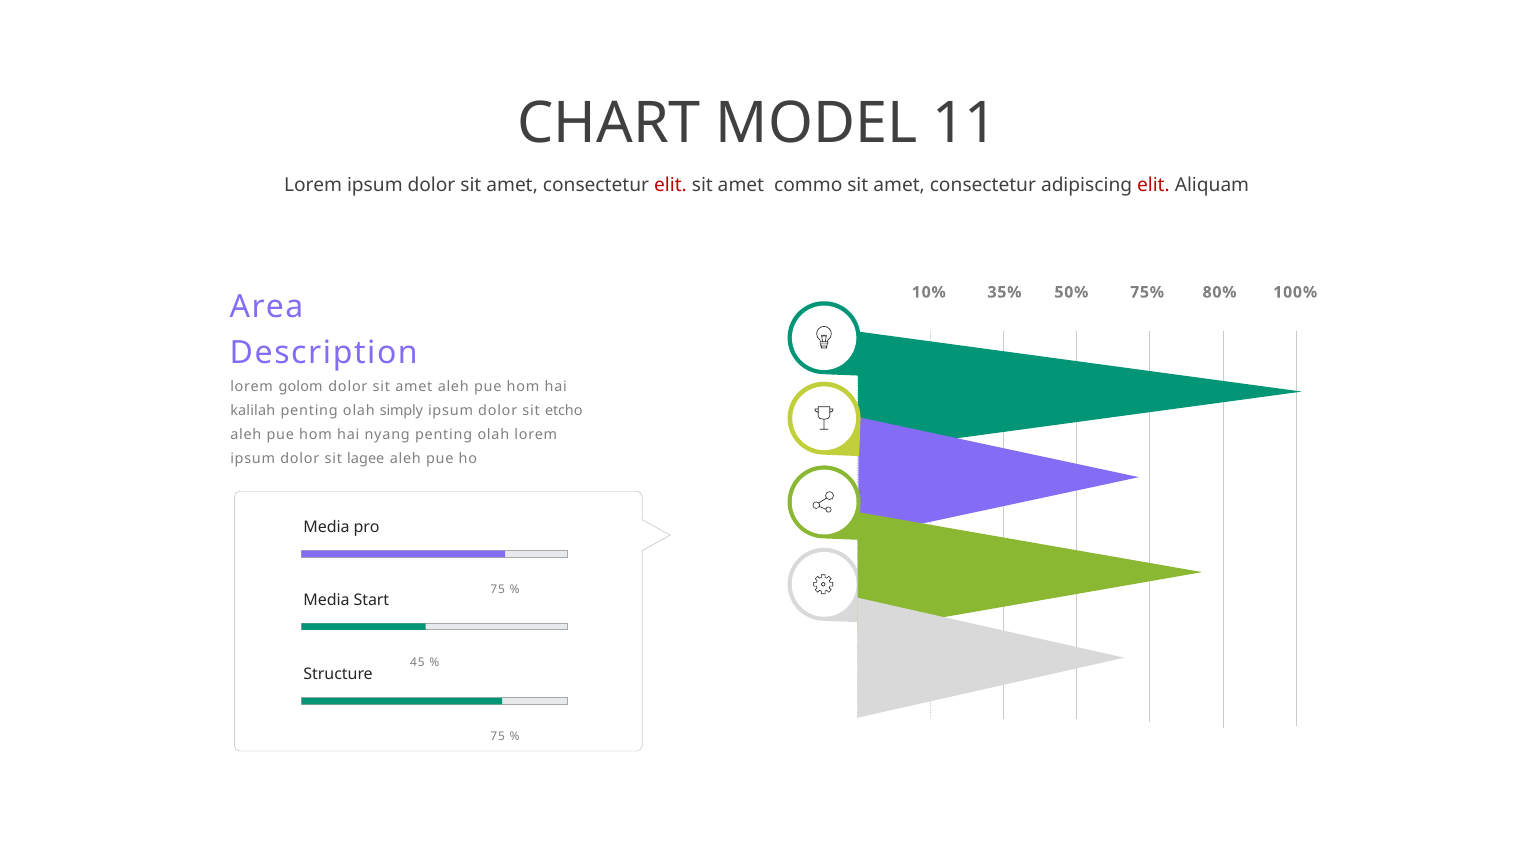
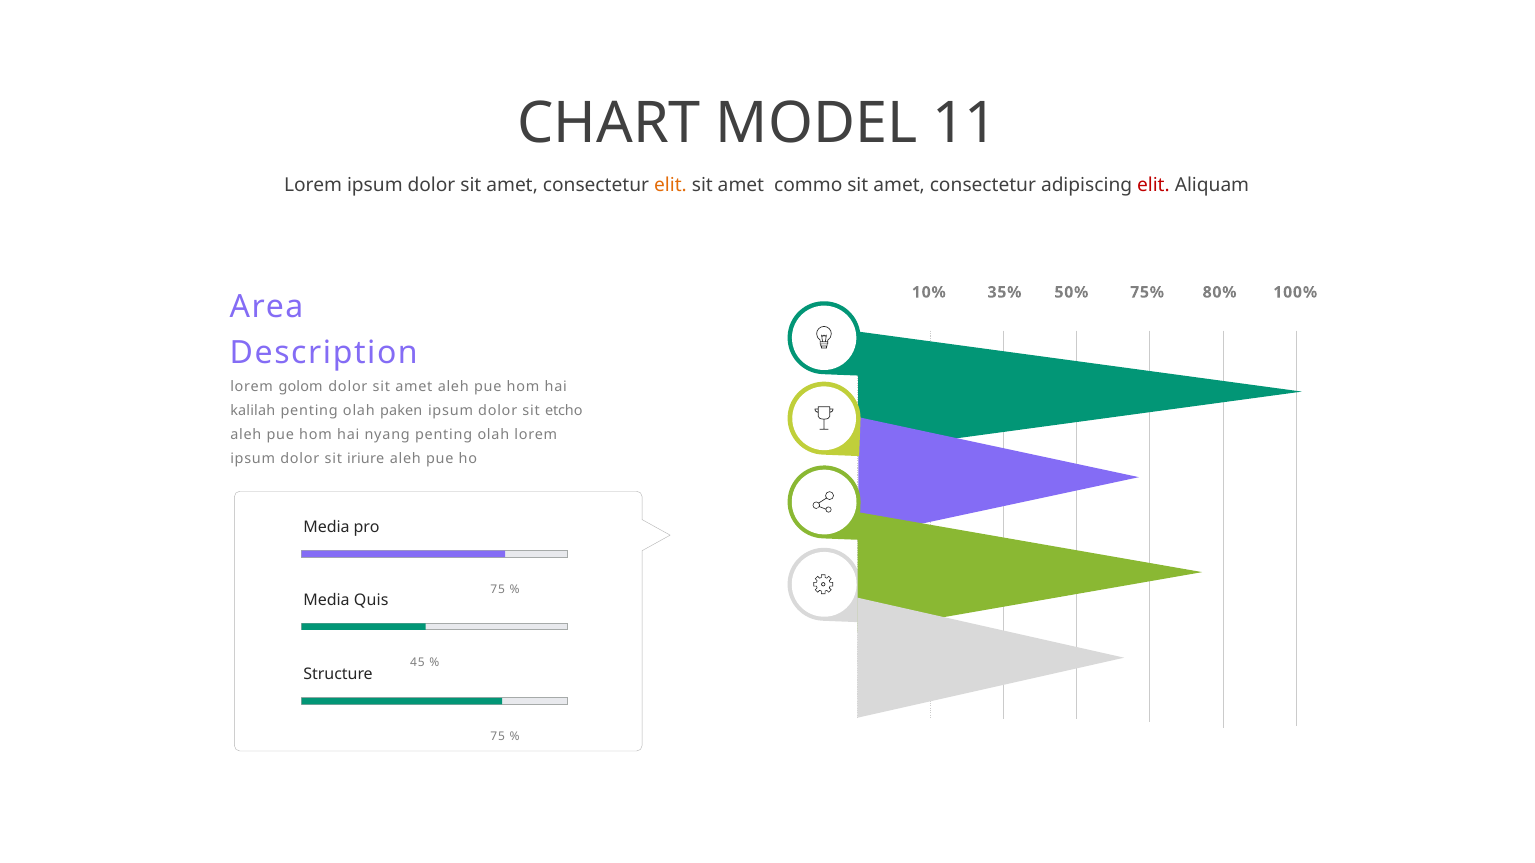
elit colour: red -> orange (670, 186)
simply: simply -> paken (401, 411)
lagee: lagee -> iriure (366, 459)
Start: Start -> Quis (371, 600)
